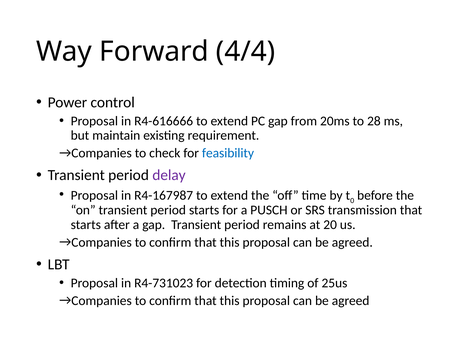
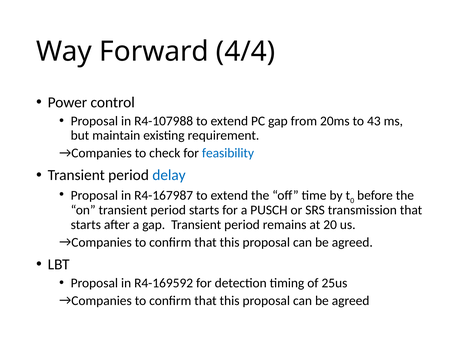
R4-616666: R4-616666 -> R4-107988 (164, 121)
28: 28 -> 43 (374, 121)
delay colour: purple -> blue (169, 175)
R4-731023: R4-731023 -> R4-169592 (164, 283)
